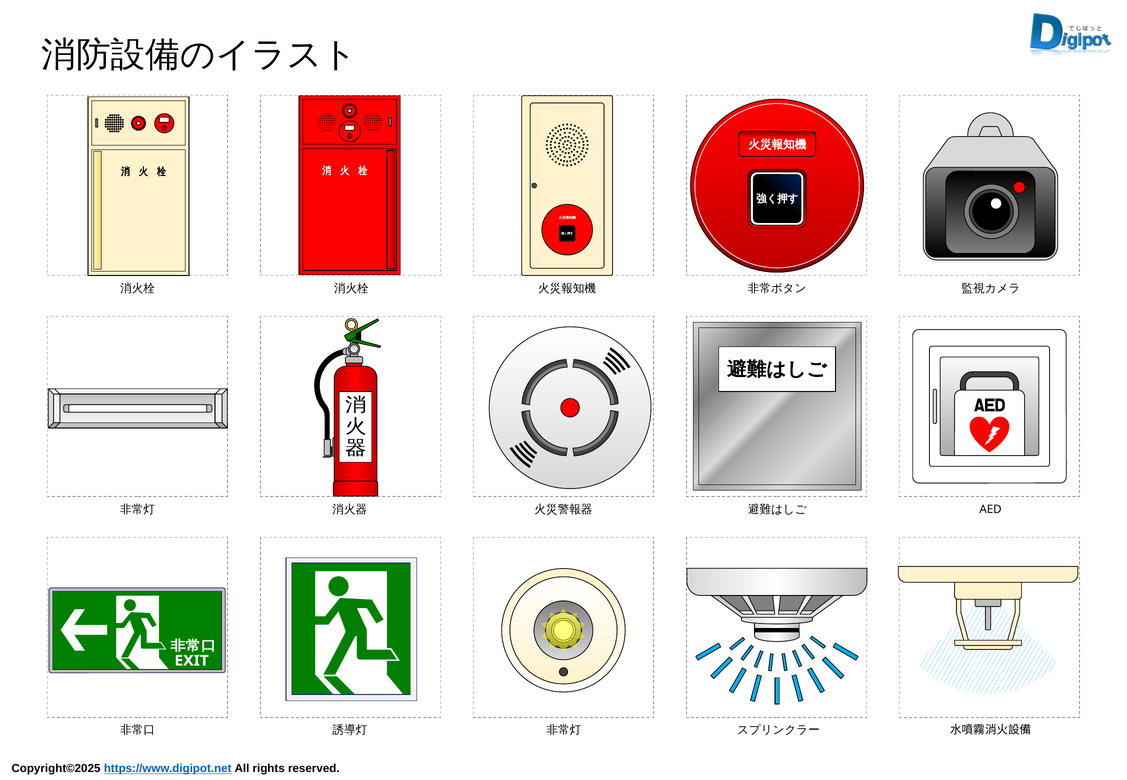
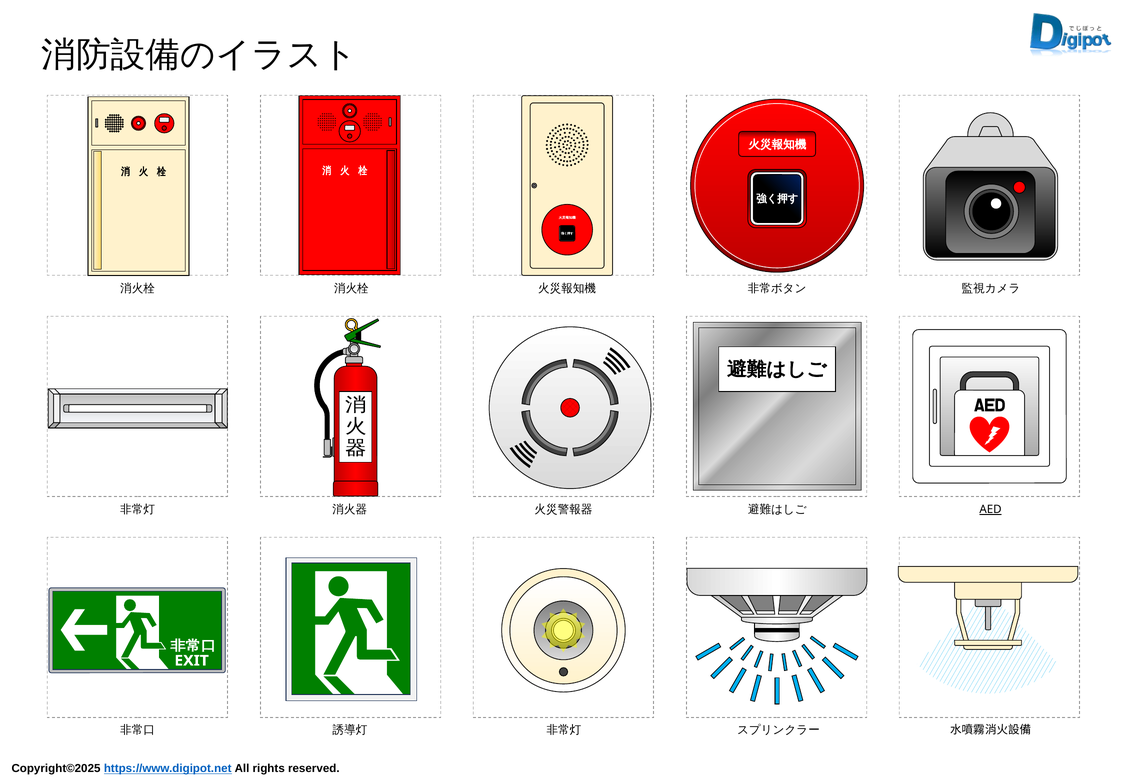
AED underline: none -> present (991, 510)
